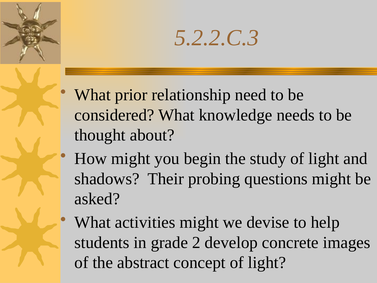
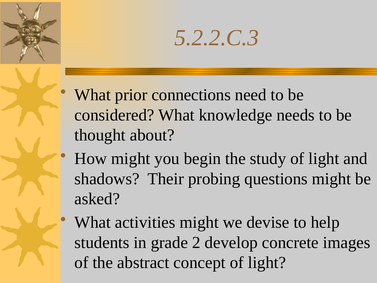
relationship: relationship -> connections (191, 95)
